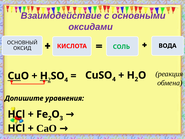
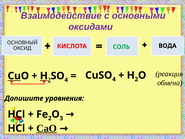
СаО underline: none -> present (47, 128)
